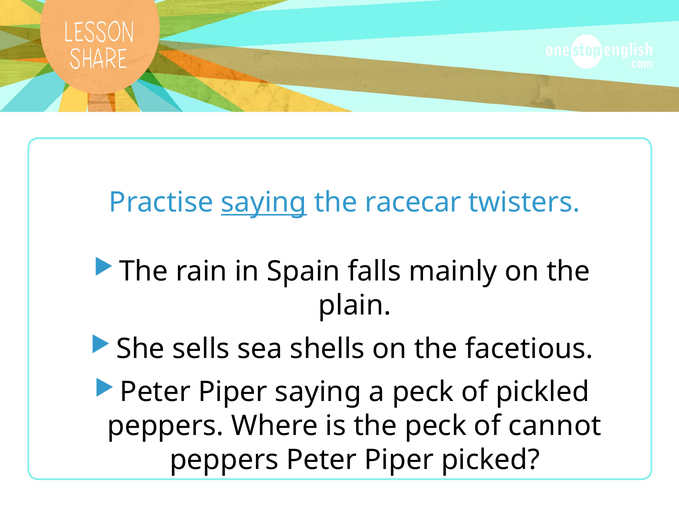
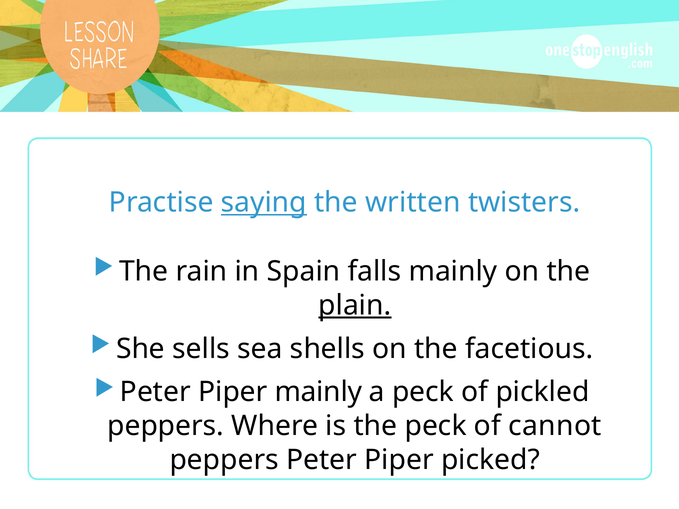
racecar: racecar -> written (413, 203)
plain underline: none -> present (355, 306)
Piper saying: saying -> mainly (318, 392)
